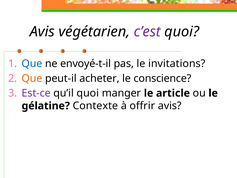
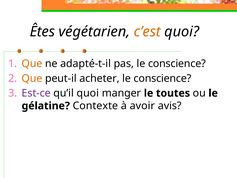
Avis: Avis -> Êtes (42, 32)
c’est colour: purple -> orange (147, 32)
Que colour: blue -> orange (32, 64)
envoyé-t-il: envoyé-t-il -> adapté-t-il (86, 64)
pas le invitations: invitations -> conscience (177, 64)
article: article -> toutes (173, 93)
offrir: offrir -> avoir (142, 106)
